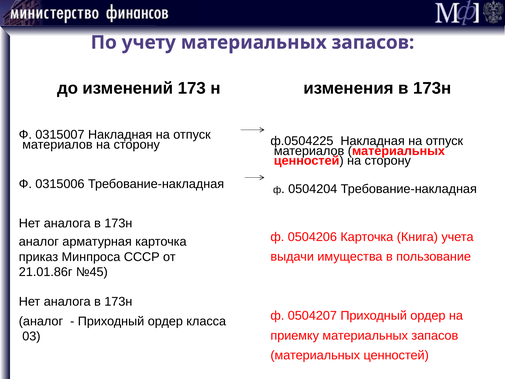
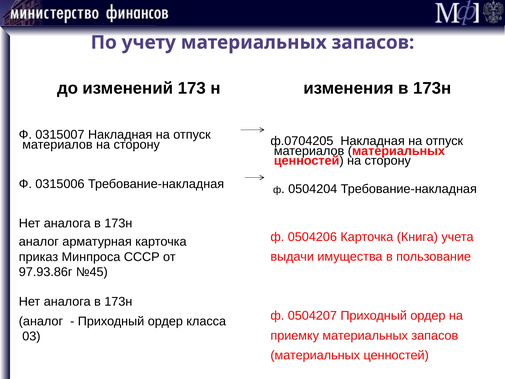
ф.0504225: ф.0504225 -> ф.0704205 (302, 141)
21.01.86г: 21.01.86г -> 97.93.86г (46, 272)
